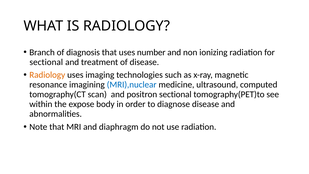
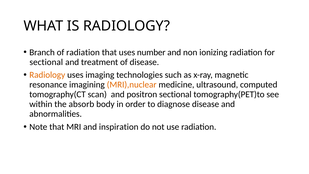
of diagnosis: diagnosis -> radiation (83, 52)
MRI),nuclear colour: blue -> orange (132, 85)
expose: expose -> absorb (81, 104)
diaphragm: diaphragm -> inspiration (119, 127)
